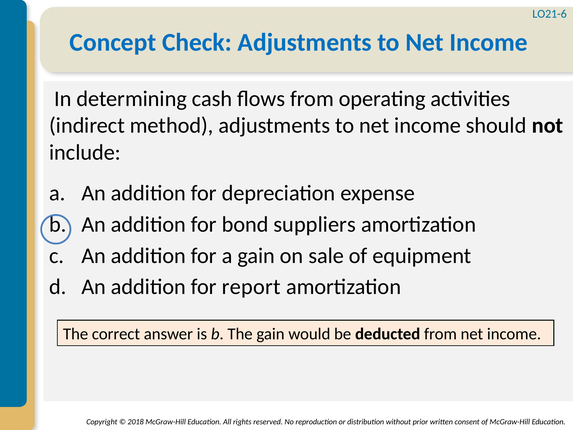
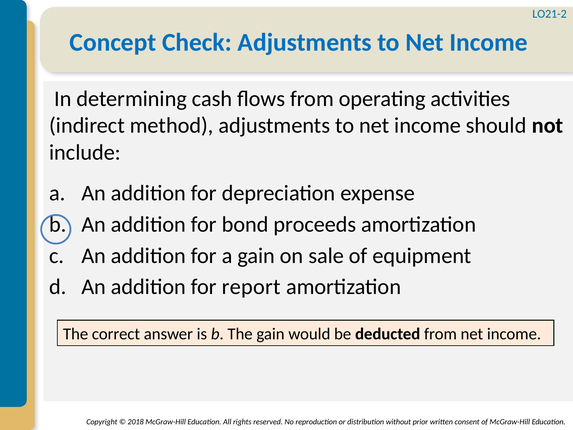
LO21-6: LO21-6 -> LO21-2 (550, 14)
suppliers: suppliers -> proceeds (315, 224)
